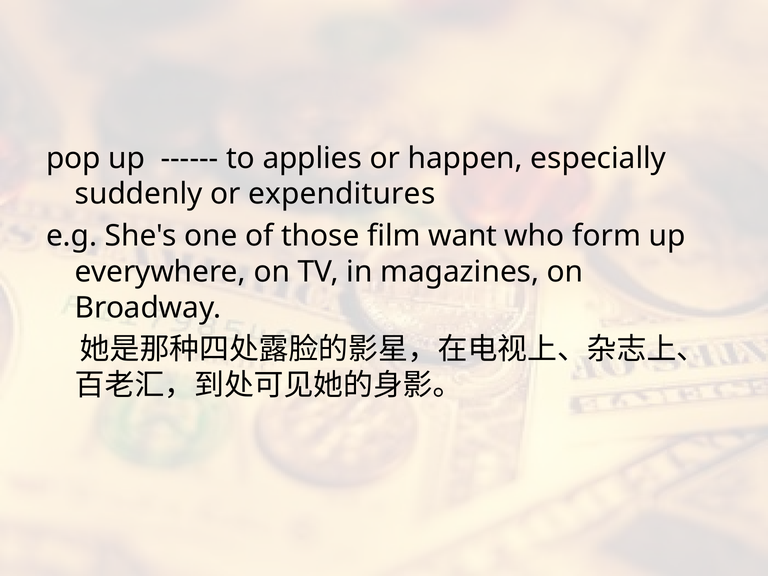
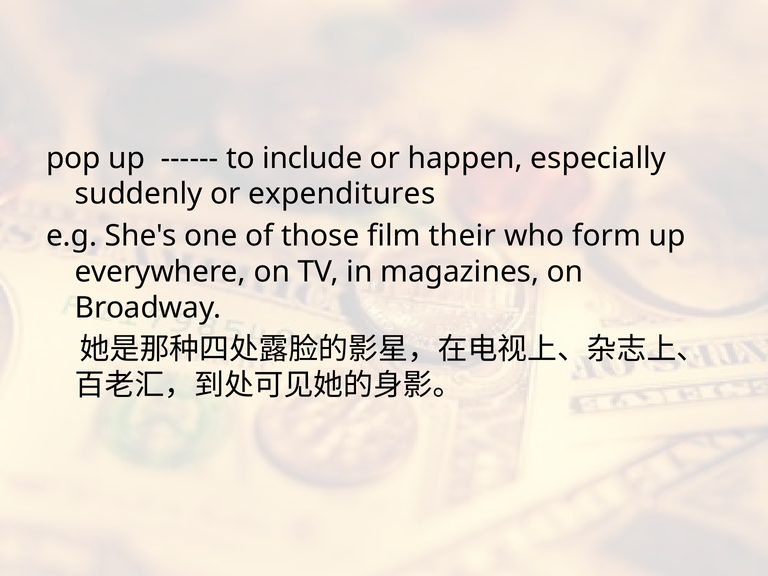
applies: applies -> include (312, 158)
want: want -> their (462, 236)
